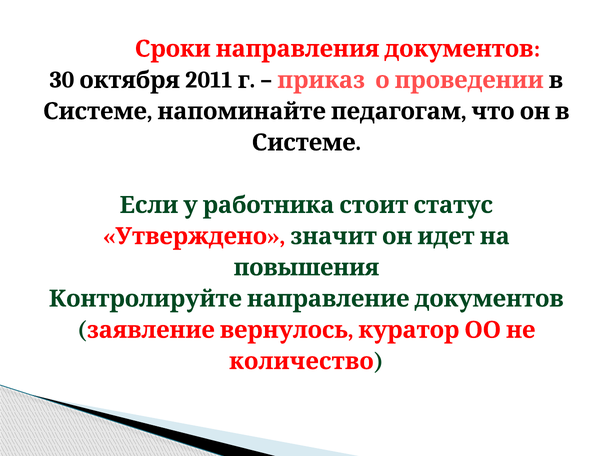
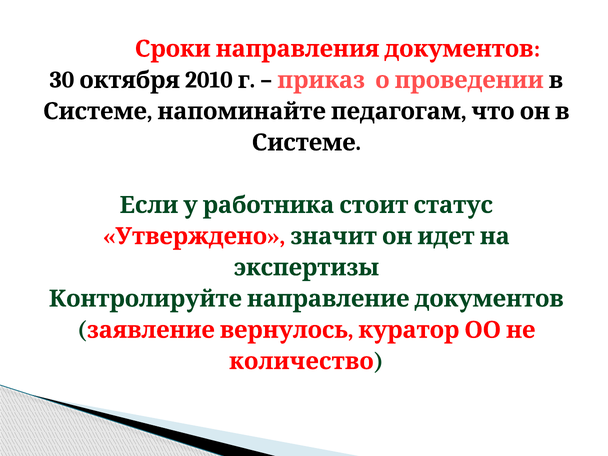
2011: 2011 -> 2010 (209, 80)
повышения: повышения -> экспертизы (306, 268)
